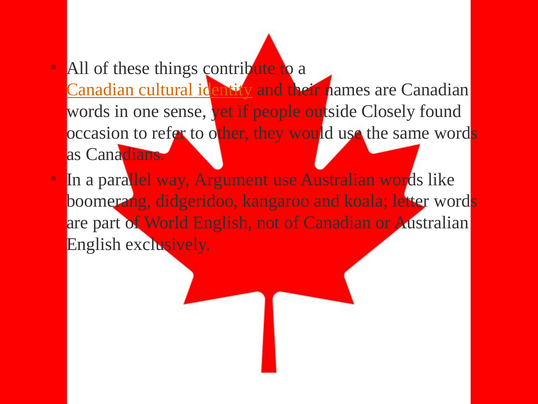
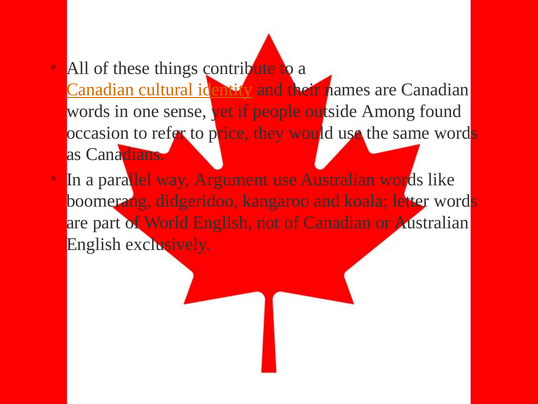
Closely: Closely -> Among (388, 111)
other: other -> price (229, 133)
